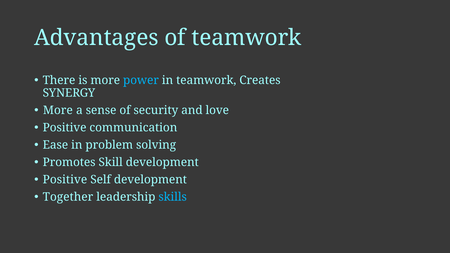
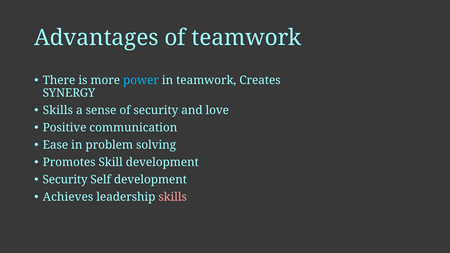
More: More -> Skills (58, 110)
Positive: Positive -> Security (65, 180)
Together: Together -> Achieves (68, 197)
skills colour: light blue -> pink (173, 197)
